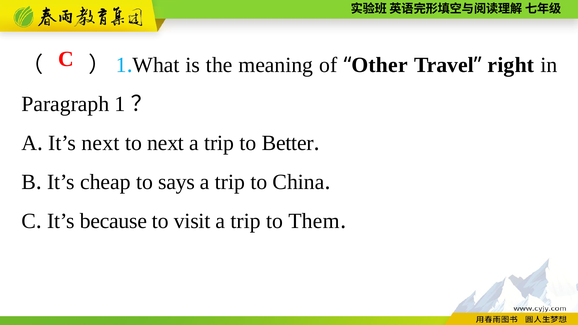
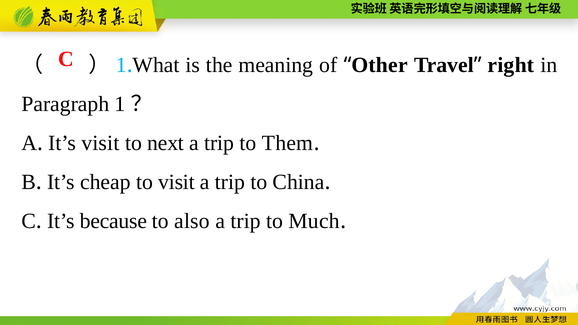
It’s next: next -> visit (100, 143)
Better: Better -> Them (288, 143)
to says: says -> visit (176, 182)
visit: visit -> also (192, 221)
Them: Them -> Much (314, 221)
